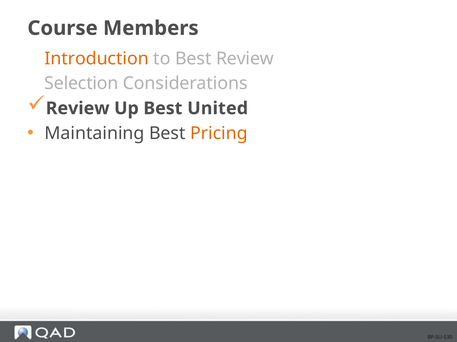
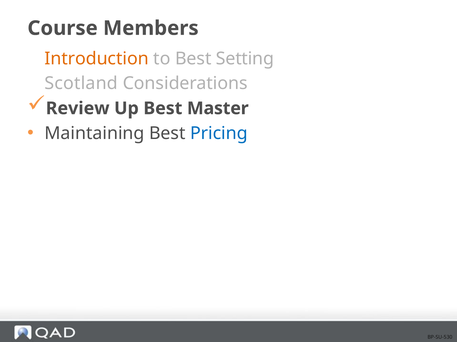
Best Review: Review -> Setting (245, 59)
Selection: Selection -> Scotland (81, 84)
United: United -> Master (218, 109)
Pricing colour: orange -> blue (219, 133)
